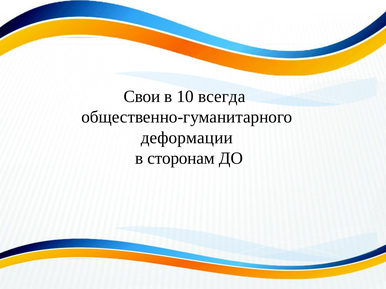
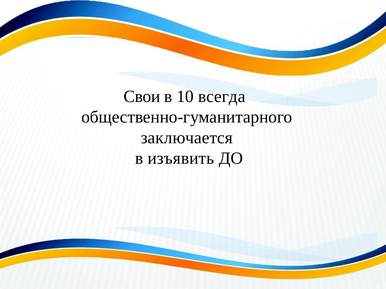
деформации: деформации -> заключается (187, 138)
сторонам: сторонам -> изъявить (181, 158)
